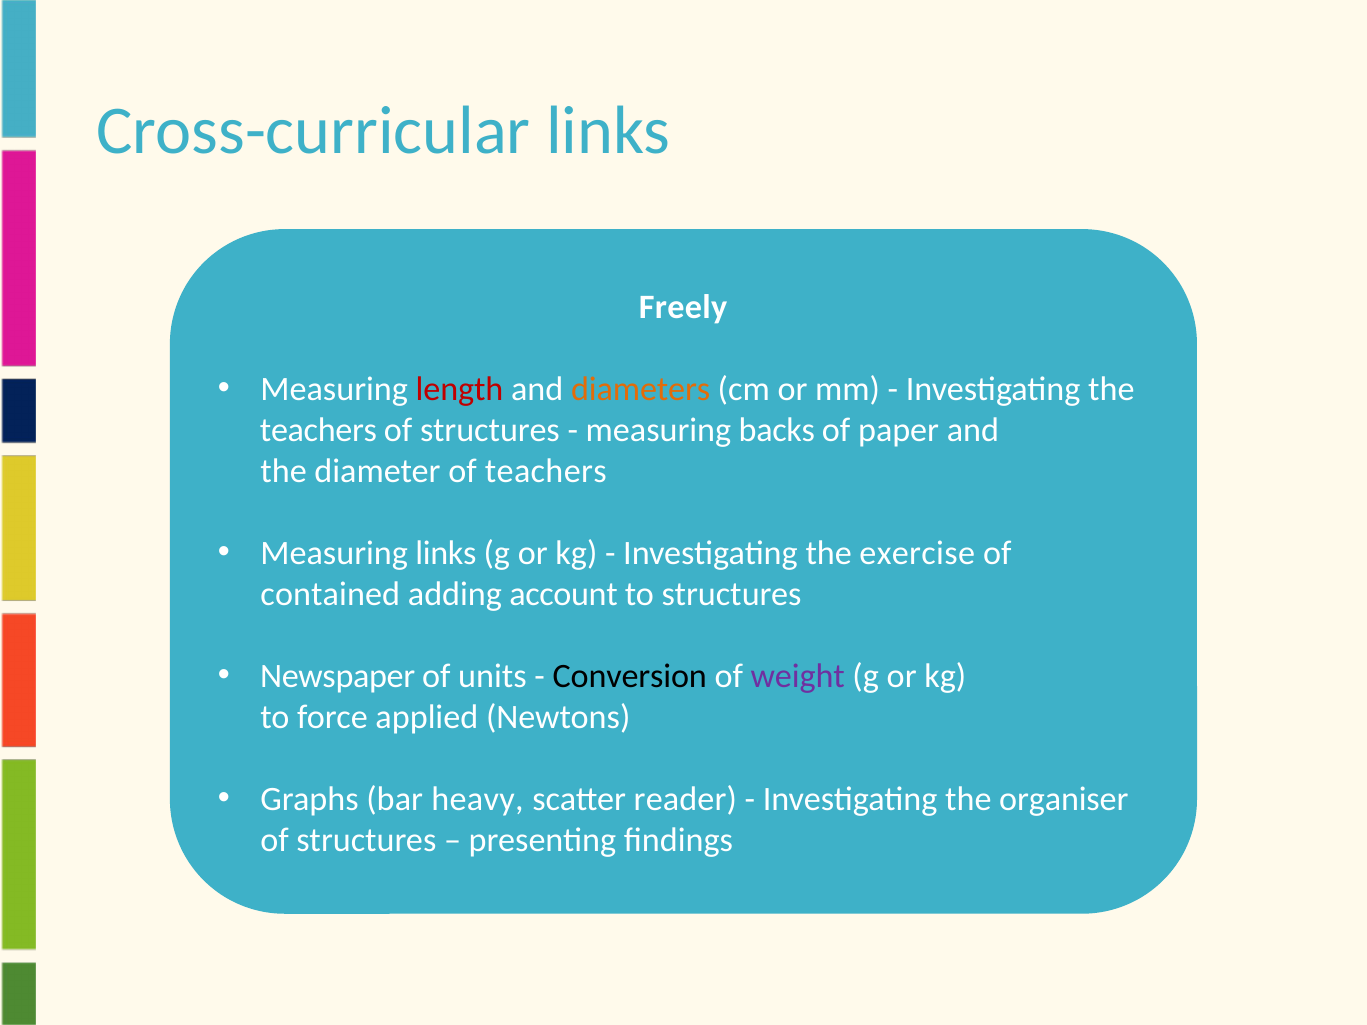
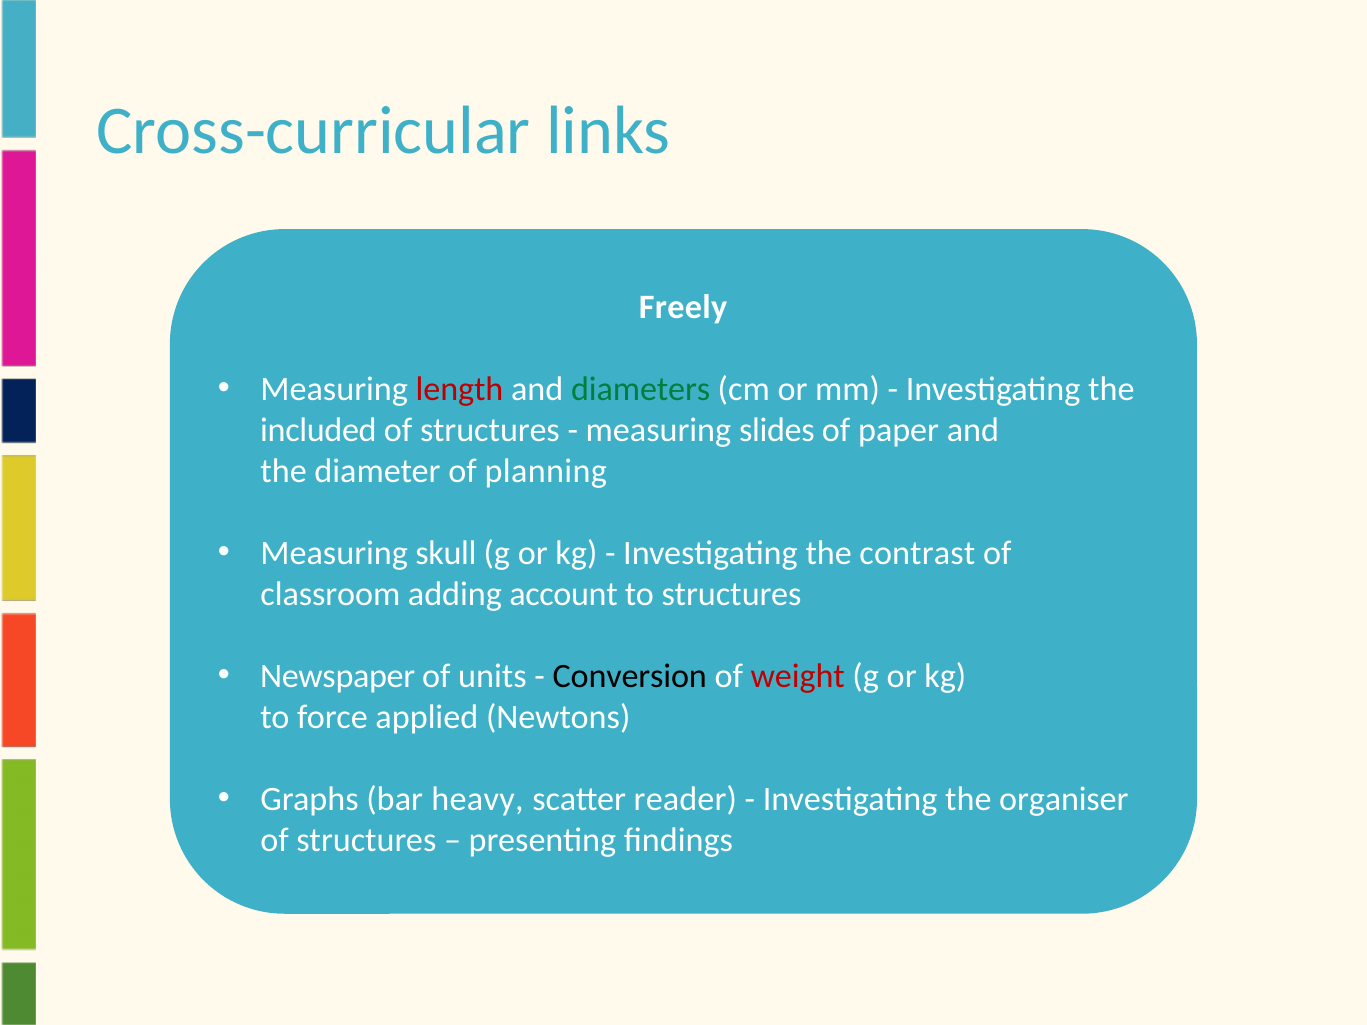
diameters colour: orange -> green (641, 389)
teachers: teachers -> included (318, 430)
backs: backs -> slides (777, 430)
of teachers: teachers -> planning (546, 471)
Measuring links: links -> skull (446, 553)
exercise: exercise -> contrast (917, 553)
contained: contained -> classroom (330, 594)
weight colour: purple -> red (798, 676)
